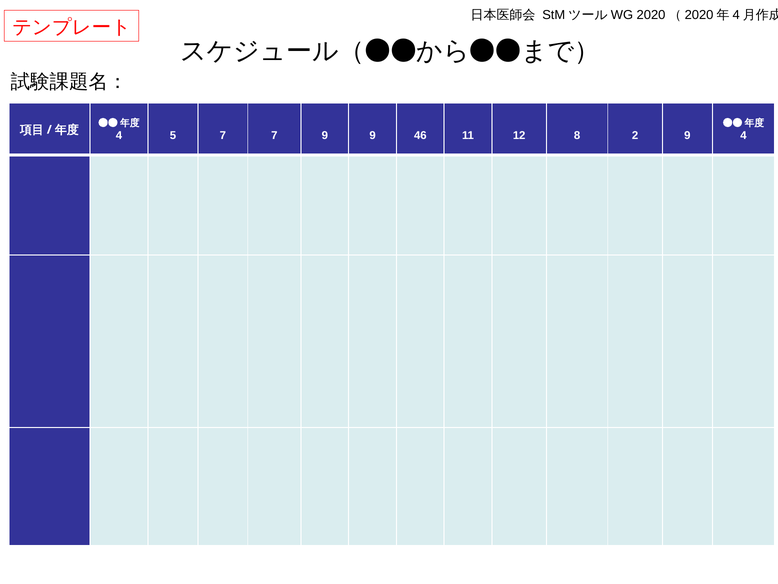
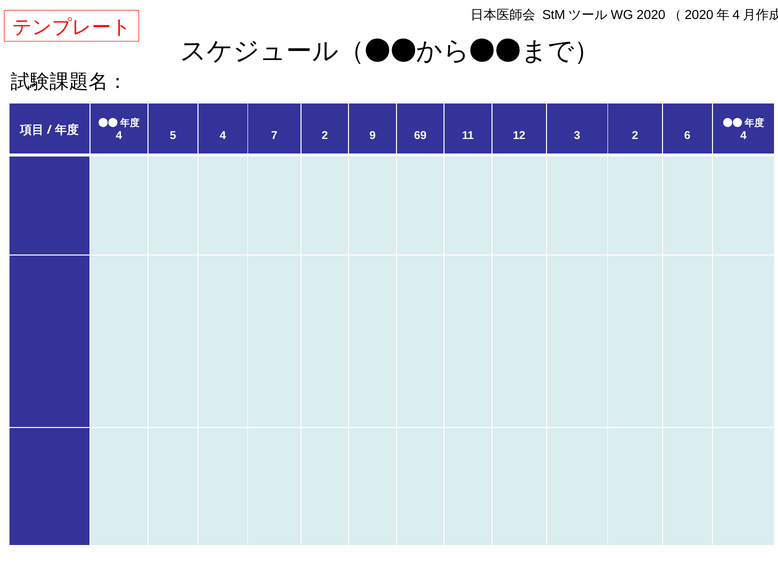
5 7: 7 -> 4 (223, 135)
7 9: 9 -> 2 (325, 135)
46: 46 -> 69 (420, 135)
8: 8 -> 3 (577, 135)
2 9: 9 -> 6 (687, 135)
